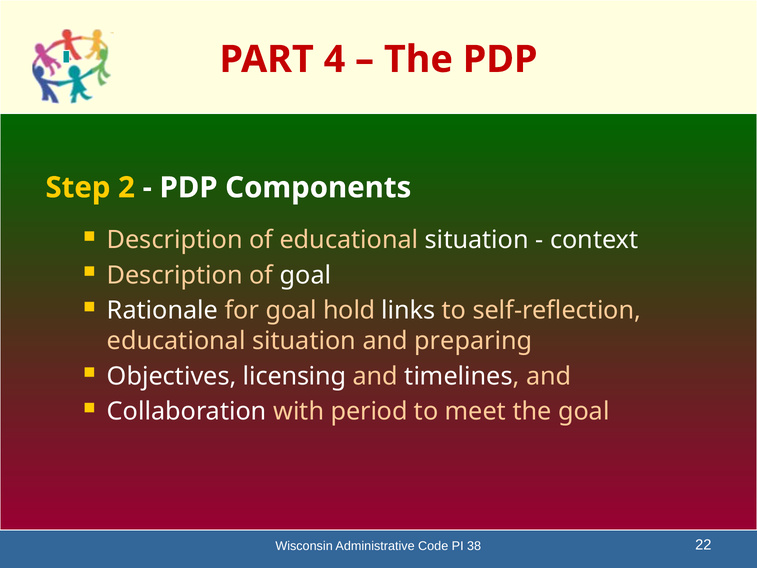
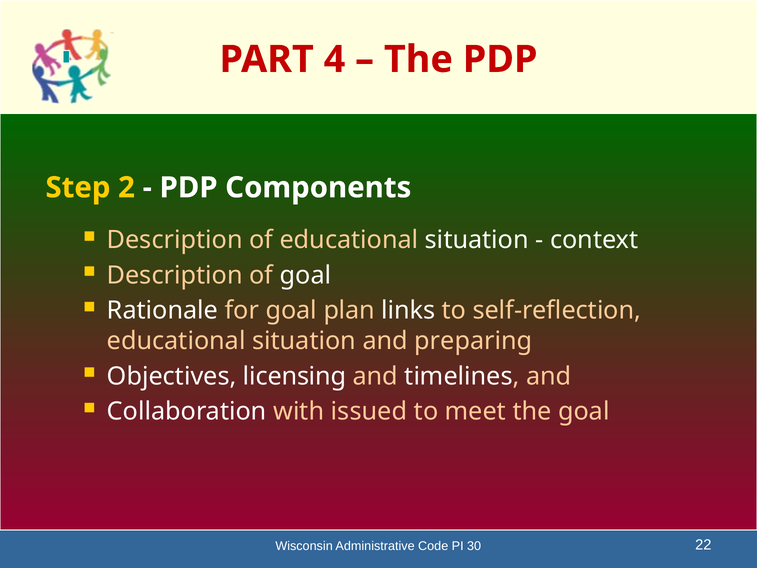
hold: hold -> plan (349, 310)
period: period -> issued (369, 411)
38: 38 -> 30 (474, 546)
